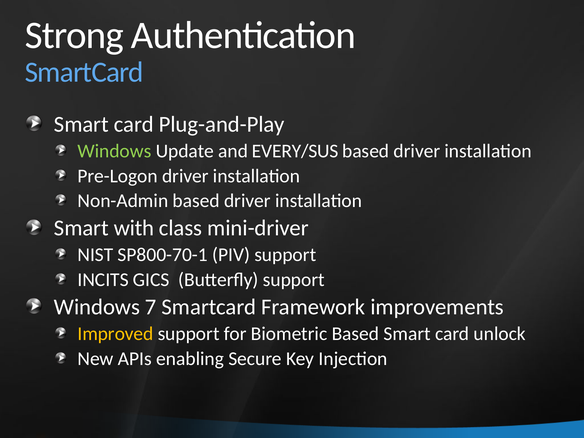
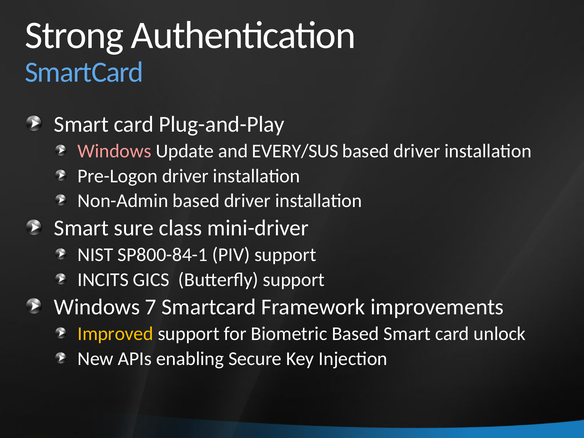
Windows colour: light green -> pink (114, 151)
with: with -> sure (134, 228)
SP800-70-1: SP800-70-1 -> SP800-84-1 (163, 255)
